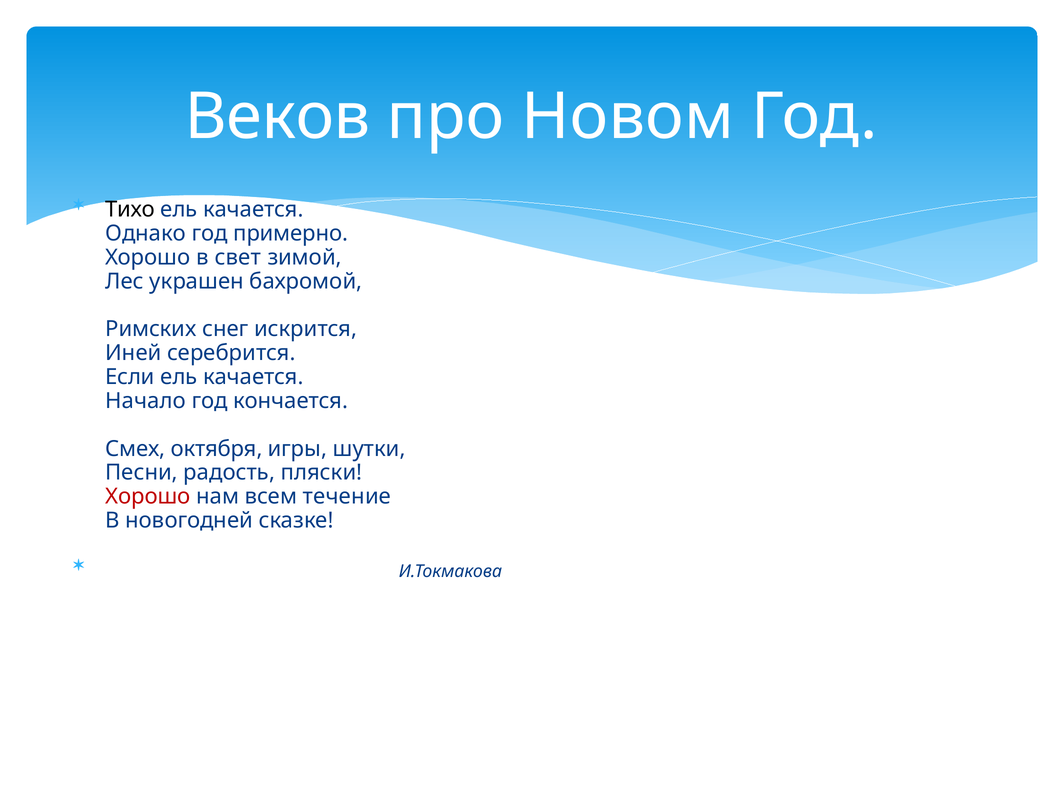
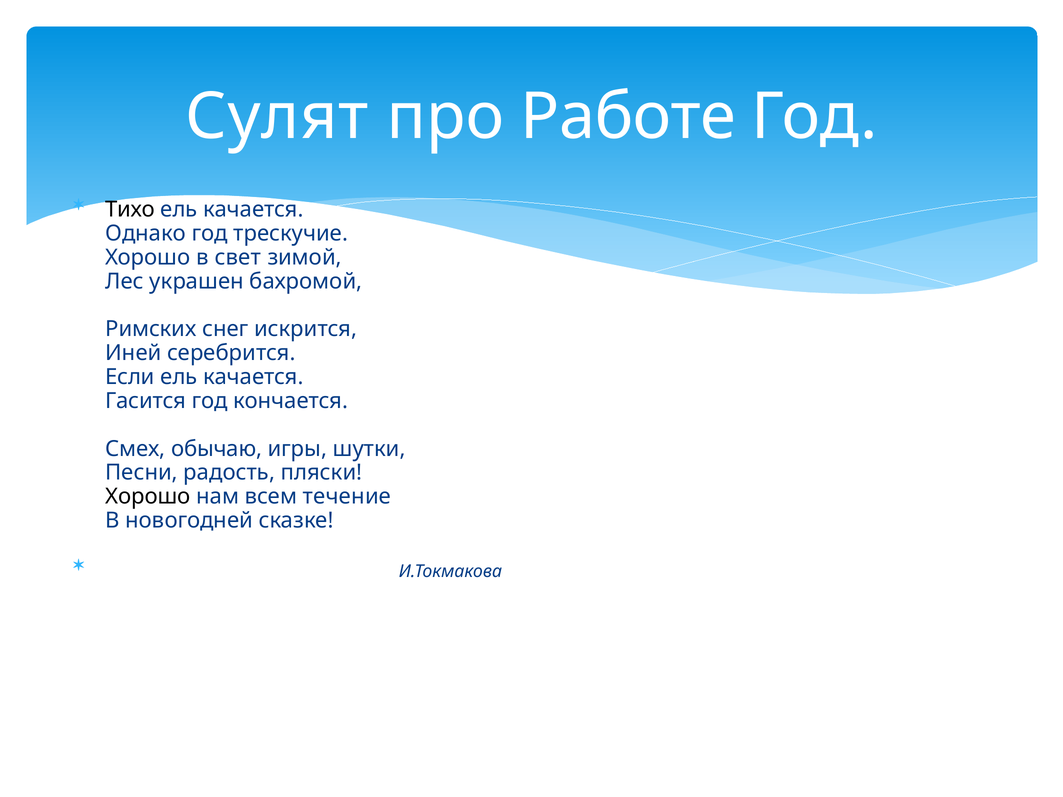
Веков: Веков -> Сулят (277, 117)
Новом: Новом -> Работе (628, 117)
примерно: примерно -> трескучие (291, 233)
Начало: Начало -> Гасится (146, 401)
октября: октября -> обычаю (217, 449)
Хорошо colour: red -> black (148, 497)
